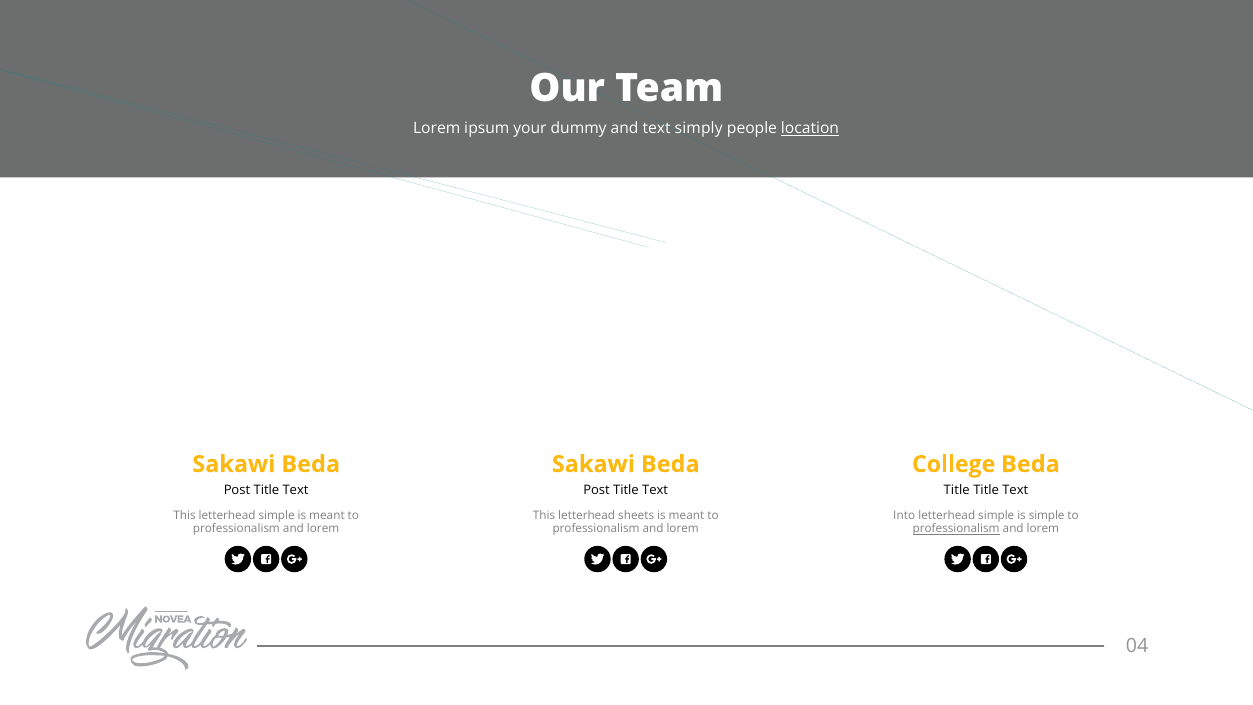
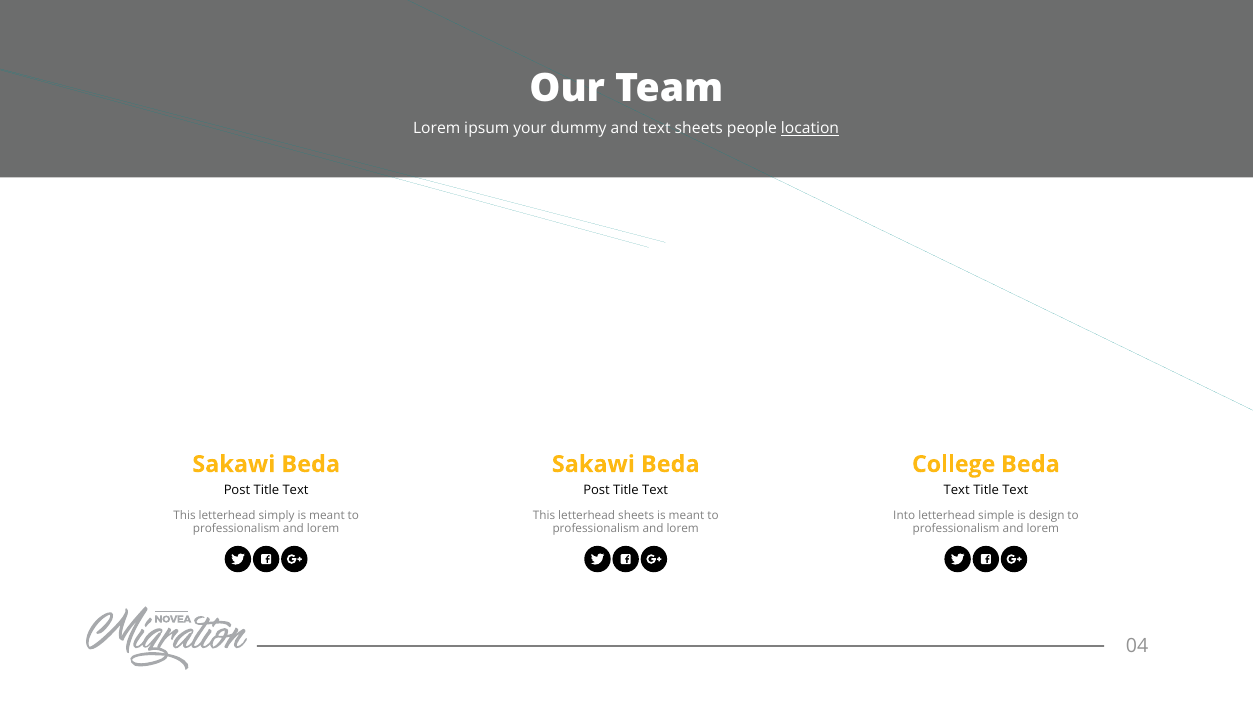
text simply: simply -> sheets (699, 128)
Title: Title -> Text (957, 491)
This letterhead simple: simple -> simply (277, 516)
is simple: simple -> design (1047, 516)
professionalism underline: present -> none (956, 529)
